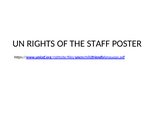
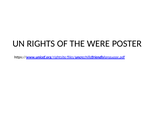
STAFF: STAFF -> WERE (98, 44)
